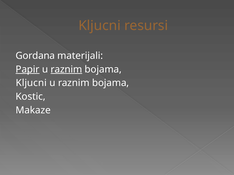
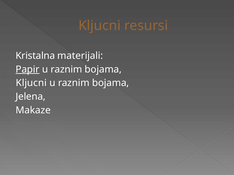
Gordana: Gordana -> Kristalna (35, 56)
raznim underline: present -> none (66, 70)
Kostic: Kostic -> Jelena (31, 97)
